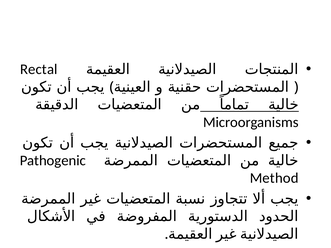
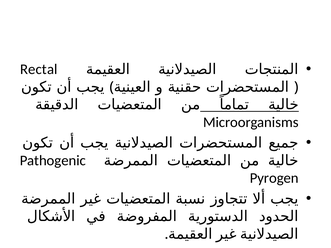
Method: Method -> Pyrogen (274, 178)
